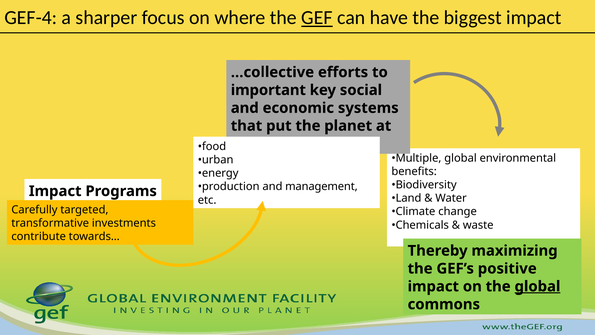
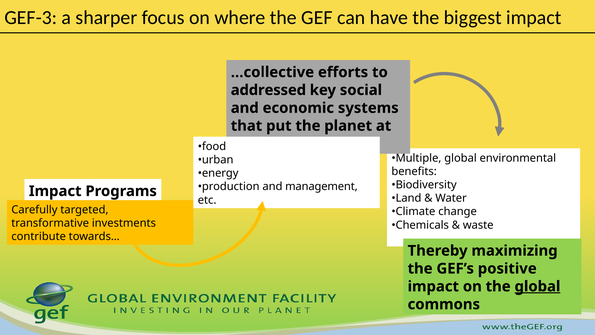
GEF-4: GEF-4 -> GEF-3 (31, 18)
GEF underline: present -> none (317, 18)
important: important -> addressed (268, 90)
